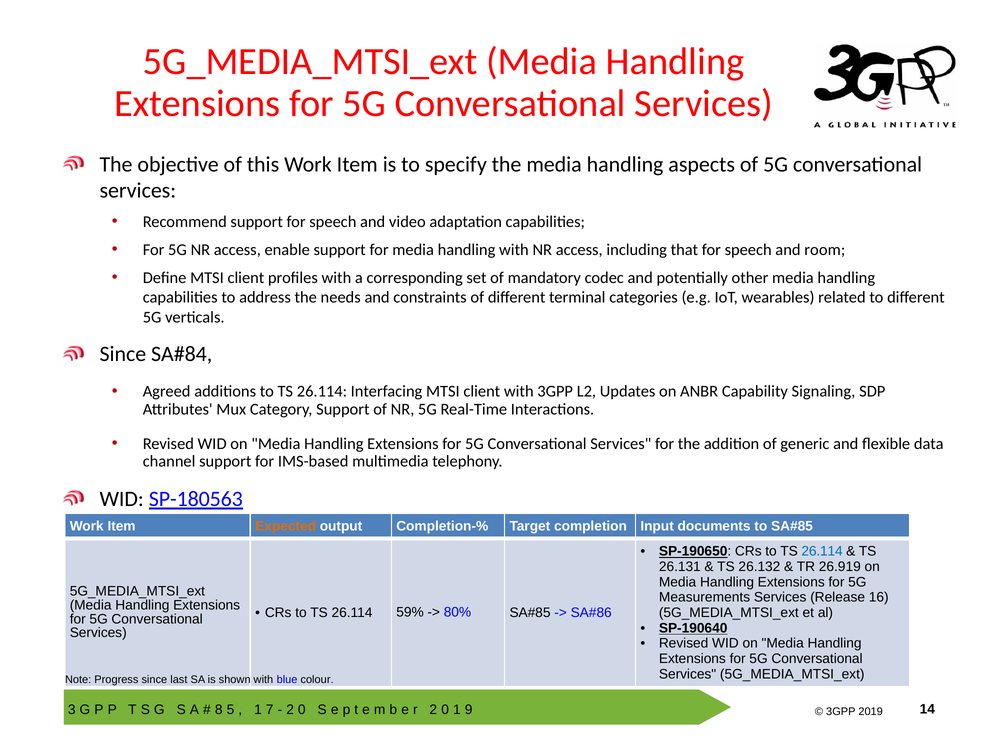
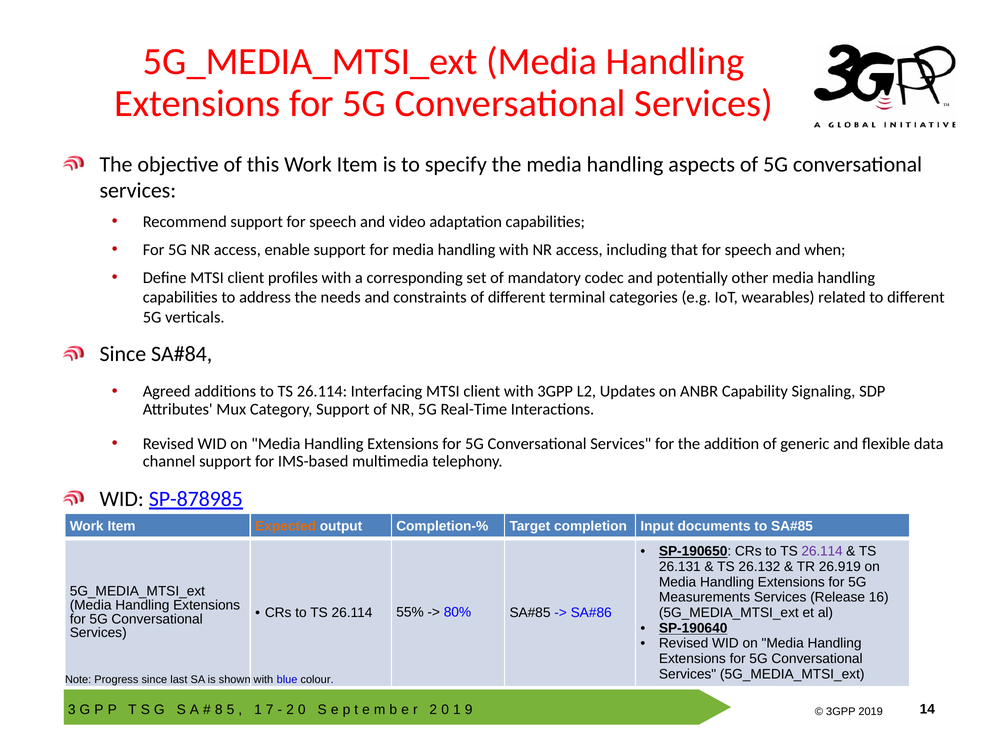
room: room -> when (825, 250)
SP-180563: SP-180563 -> SP-878985 (196, 499)
26.114 colour: blue -> purple (822, 551)
59%: 59% -> 55% (410, 612)
